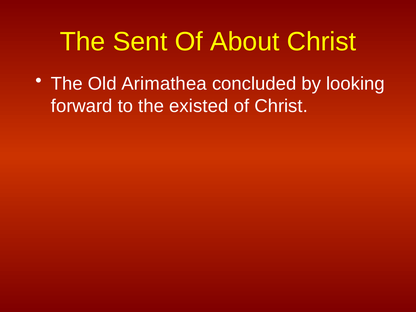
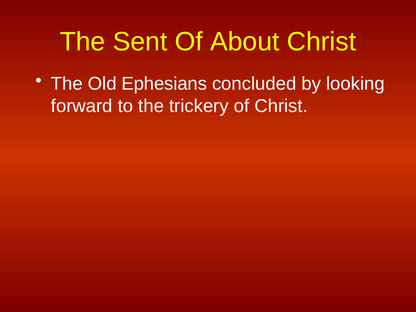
Arimathea: Arimathea -> Ephesians (164, 84)
existed: existed -> trickery (199, 106)
